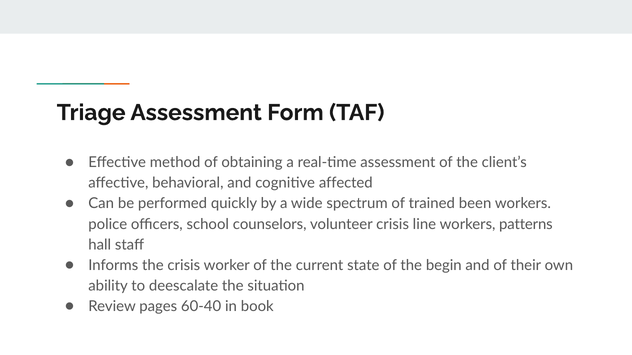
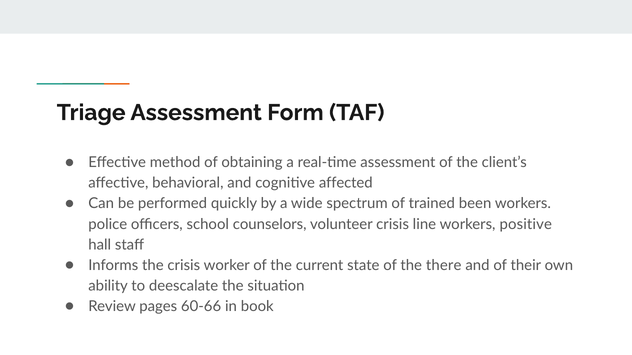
patterns: patterns -> positive (526, 224)
begin: begin -> there (444, 266)
60-40: 60-40 -> 60-66 (201, 307)
